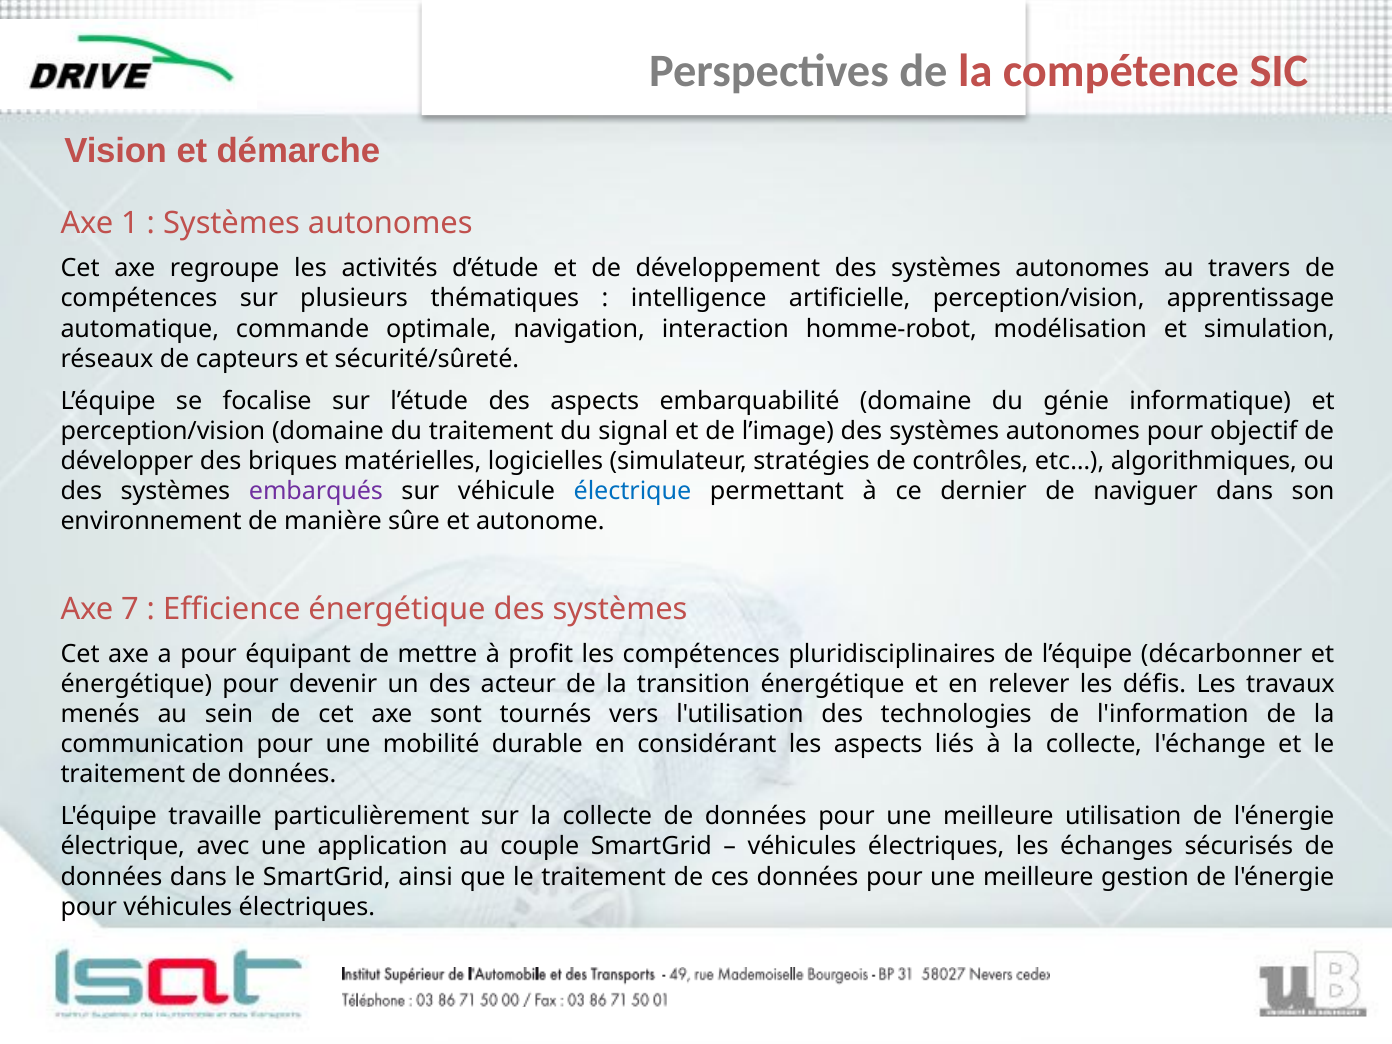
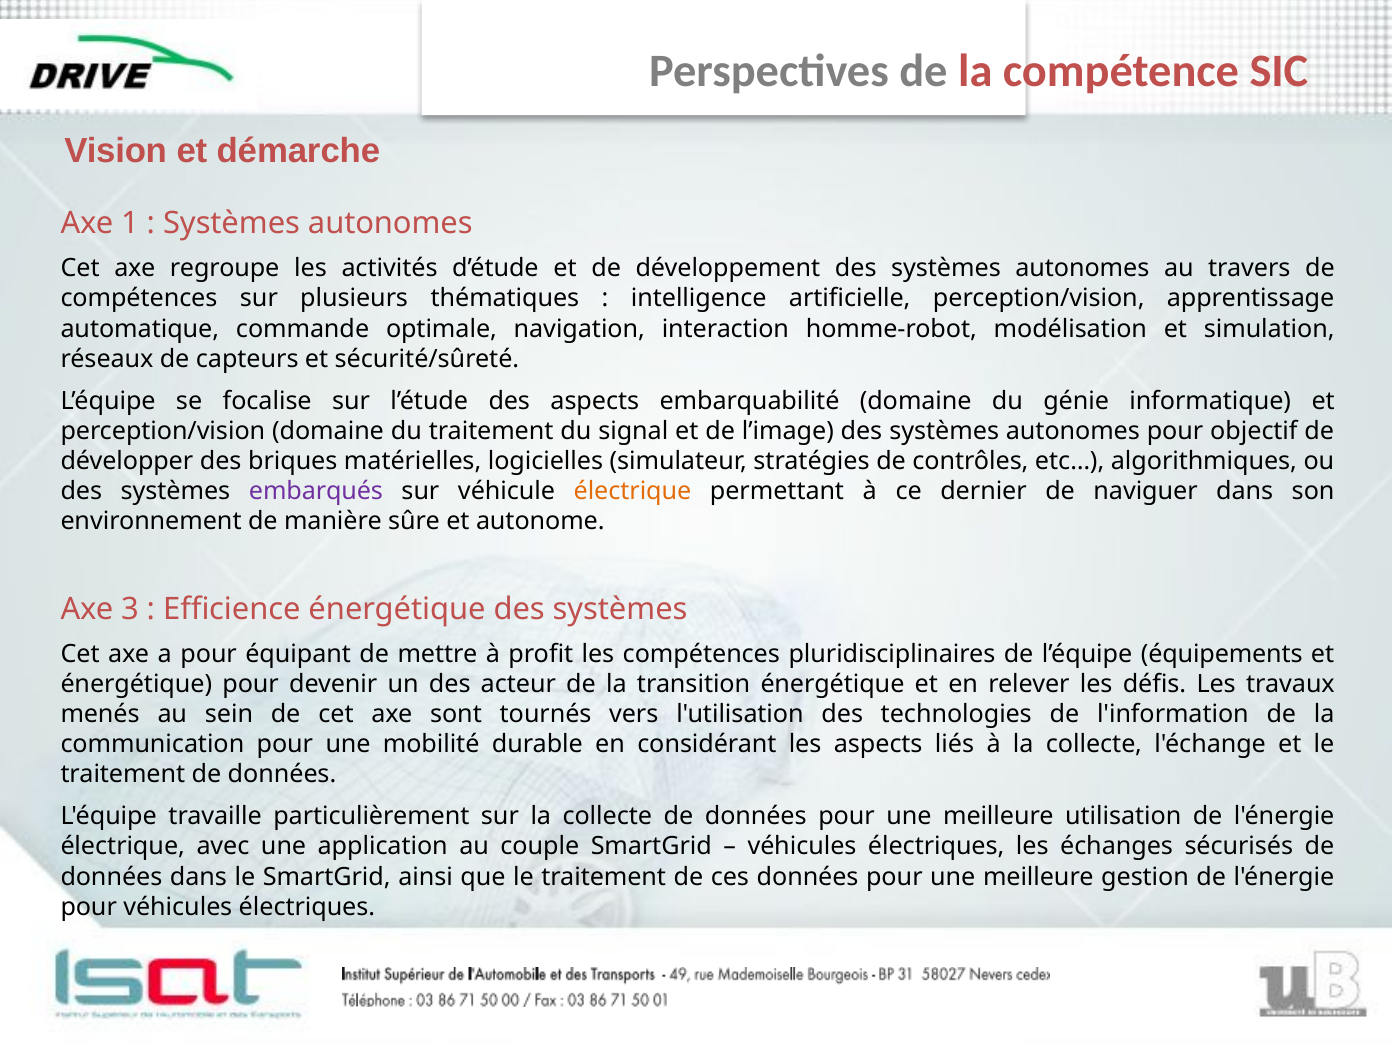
électrique colour: blue -> orange (632, 491)
7: 7 -> 3 (130, 609)
décarbonner: décarbonner -> équipements (1222, 654)
